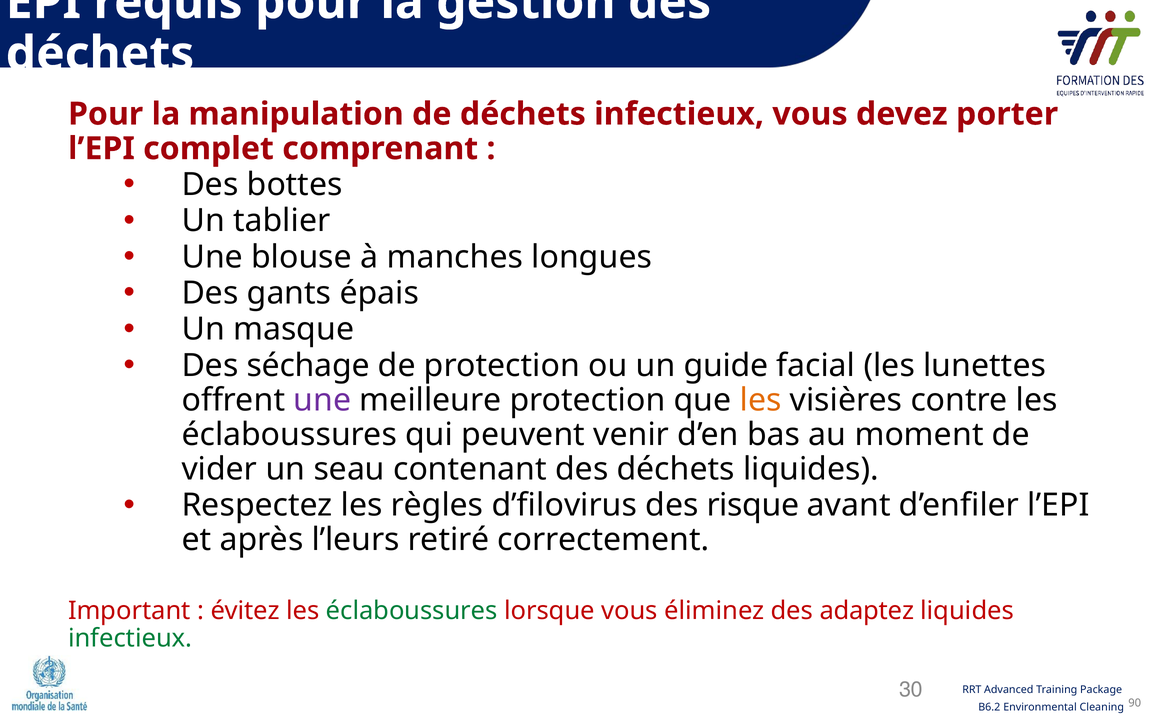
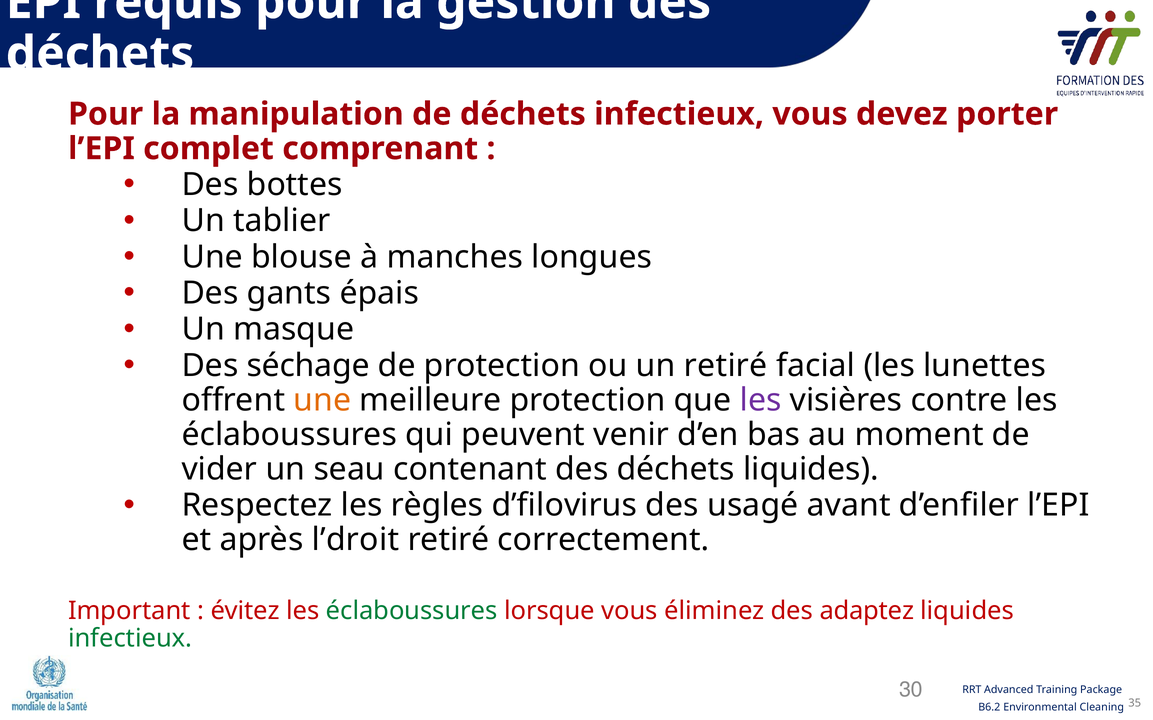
un guide: guide -> retiré (726, 366)
une colour: purple -> orange (322, 400)
les colour: orange -> purple (761, 400)
risque: risque -> usagé (753, 506)
l’leurs: l’leurs -> l’droit (355, 540)
90: 90 -> 35 (1135, 704)
